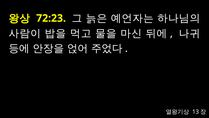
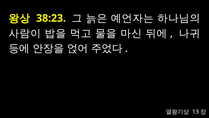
72:23: 72:23 -> 38:23 (51, 18)
